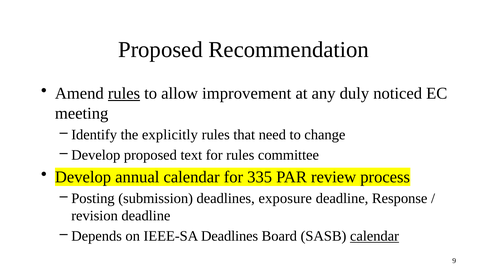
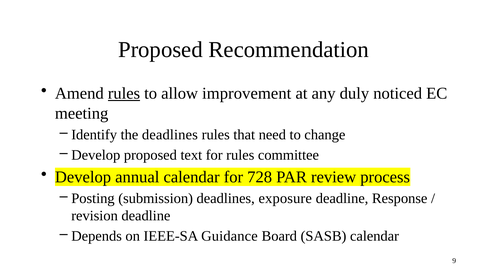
the explicitly: explicitly -> deadlines (170, 135)
335: 335 -> 728 (260, 177)
IEEE-SA Deadlines: Deadlines -> Guidance (229, 237)
calendar underline: present -> none (374, 237)
